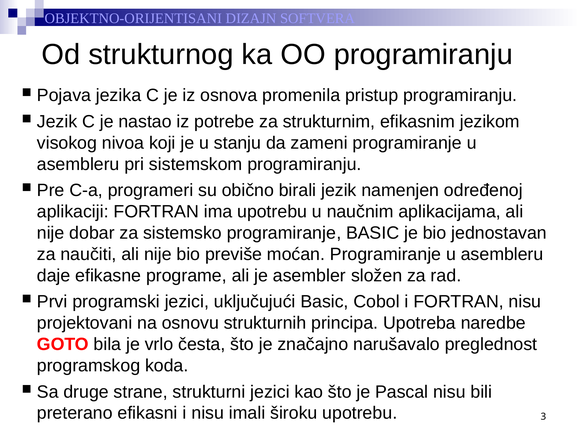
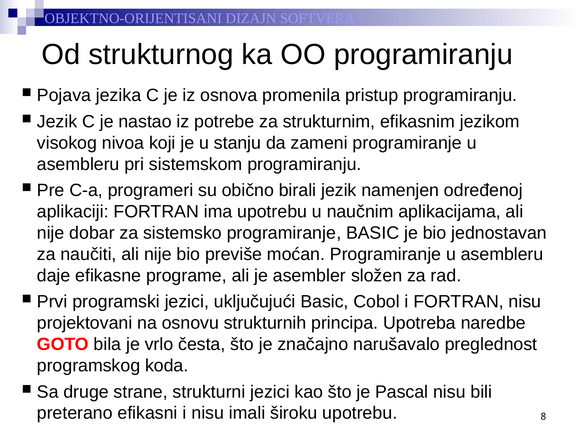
3: 3 -> 8 (543, 416)
